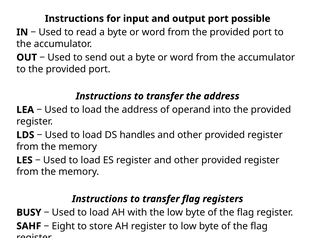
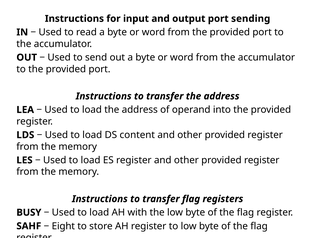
possible: possible -> sending (251, 19)
handles: handles -> content (137, 135)
